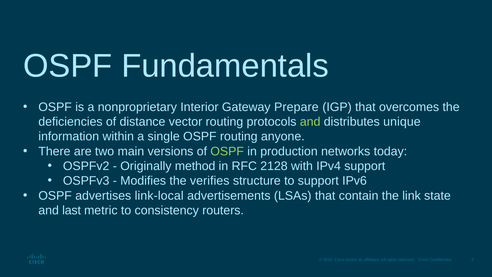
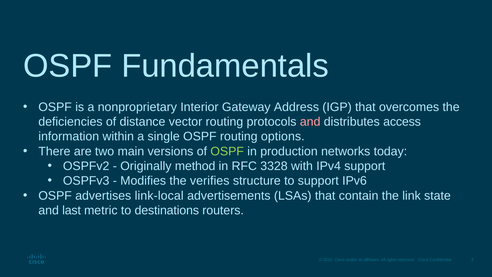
Prepare: Prepare -> Address (296, 107)
and colour: light green -> pink (310, 122)
unique: unique -> access (402, 122)
anyone: anyone -> options (283, 136)
2128: 2128 -> 3328 (274, 166)
consistency: consistency -> destinations (167, 210)
